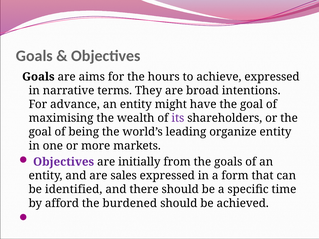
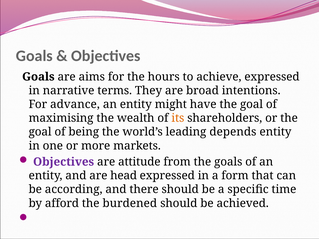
its colour: purple -> orange (178, 118)
organize: organize -> depends (233, 132)
initially: initially -> attitude (139, 162)
sales: sales -> head (124, 176)
identified: identified -> according (74, 190)
